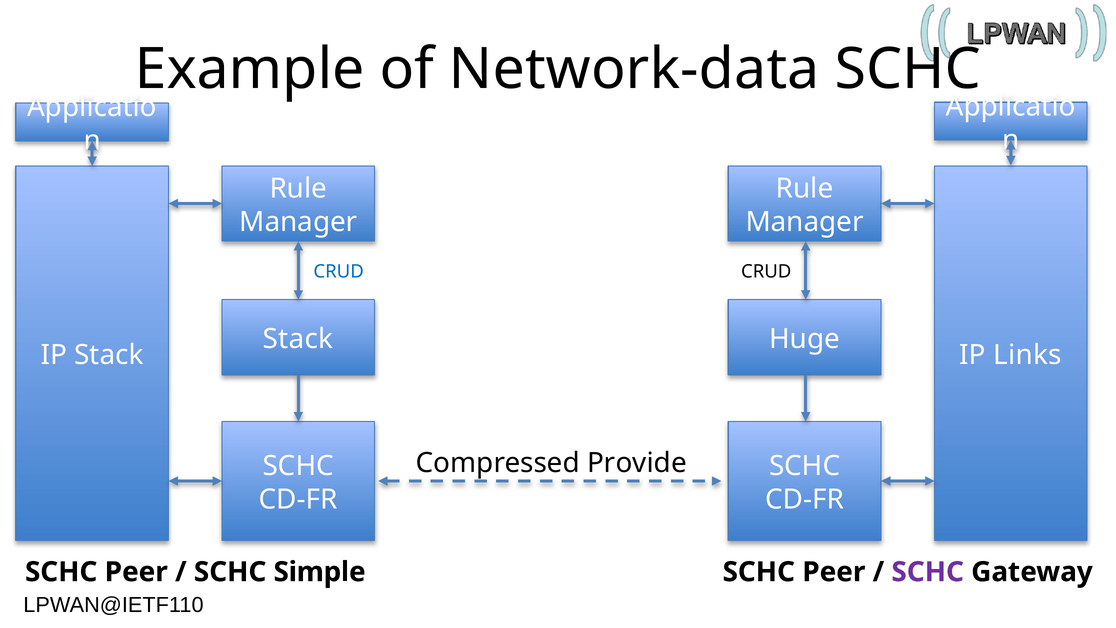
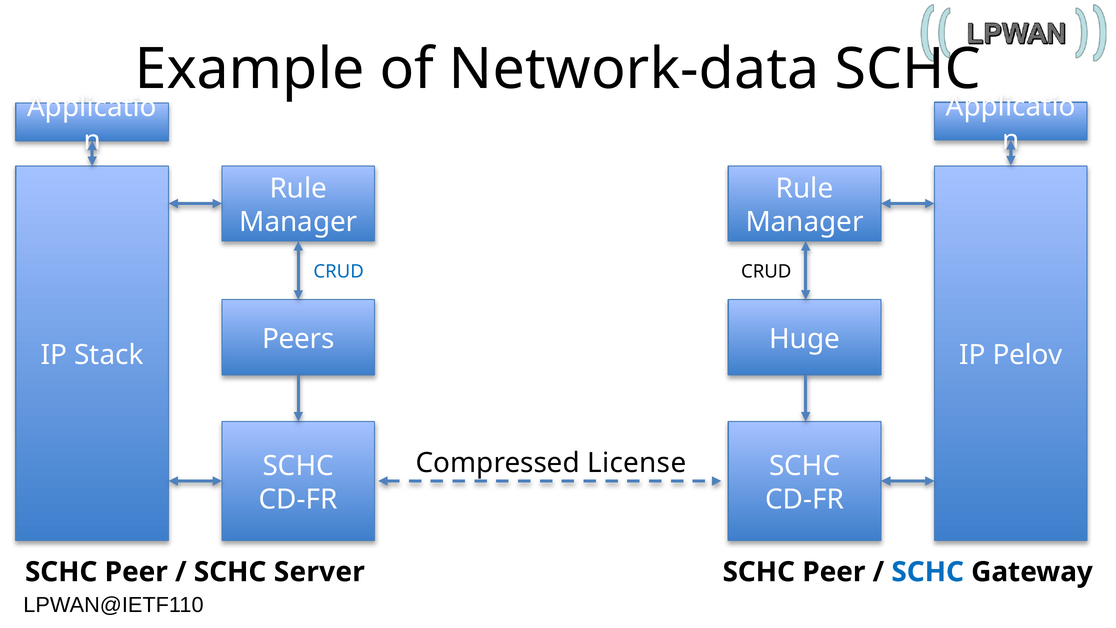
Stack: Stack -> Peers (298, 339)
Links: Links -> Pelov (1028, 355)
Provide: Provide -> License (637, 463)
Simple: Simple -> Server (319, 572)
SCHC colour: purple -> blue (928, 572)
